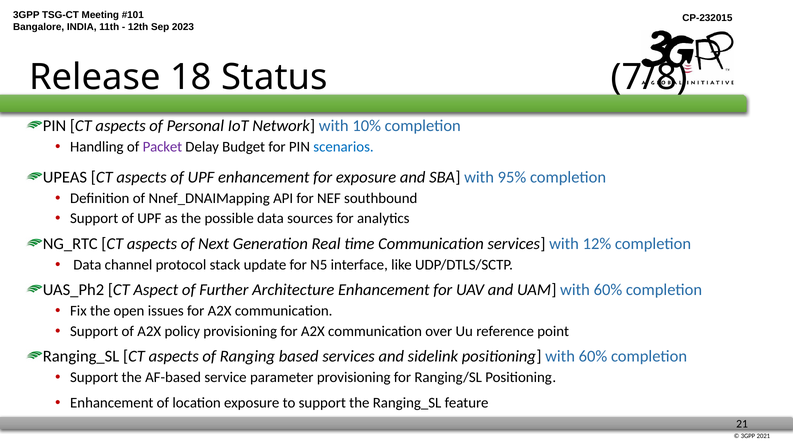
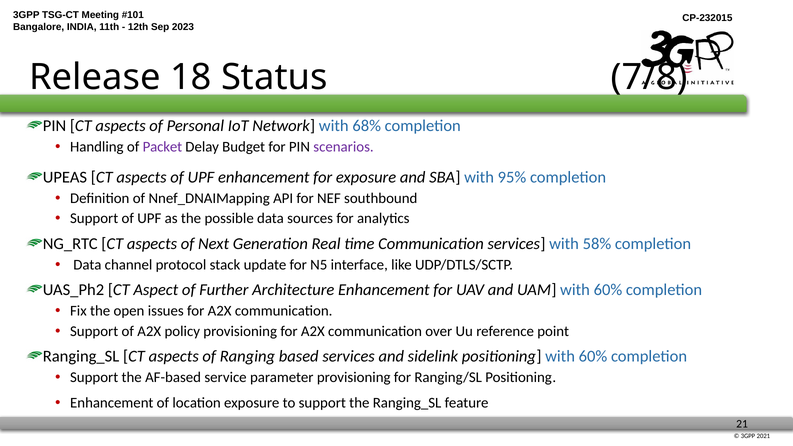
10%: 10% -> 68% (367, 126)
scenarios colour: blue -> purple (344, 147)
12%: 12% -> 58% (597, 244)
